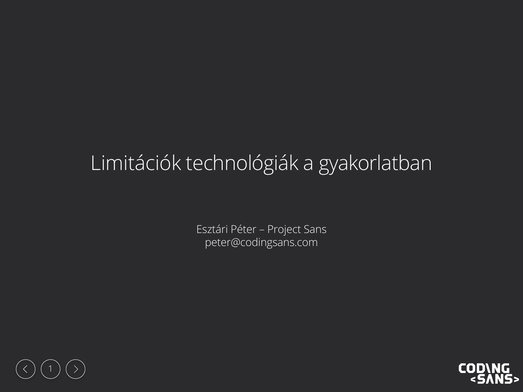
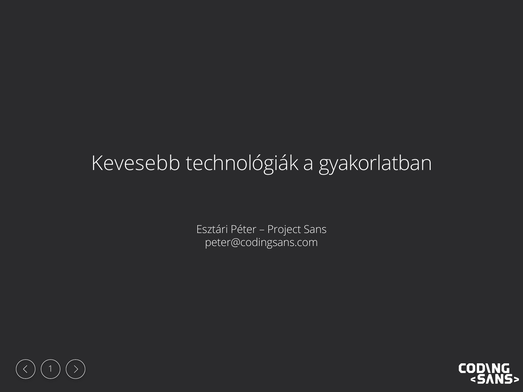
Limitációk: Limitációk -> Kevesebb (136, 163)
